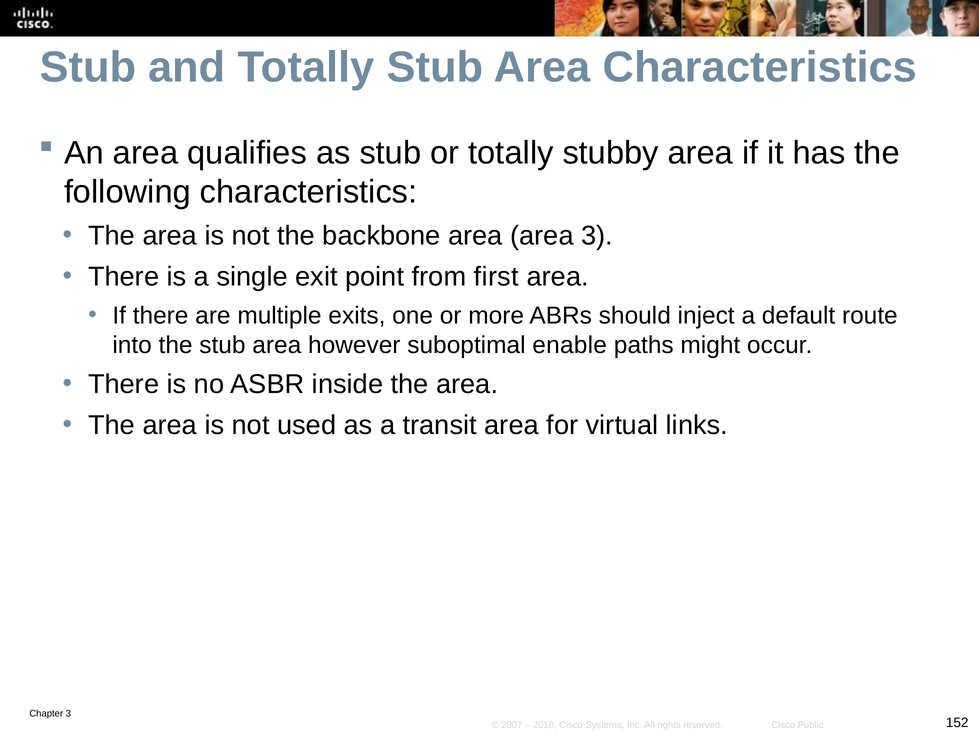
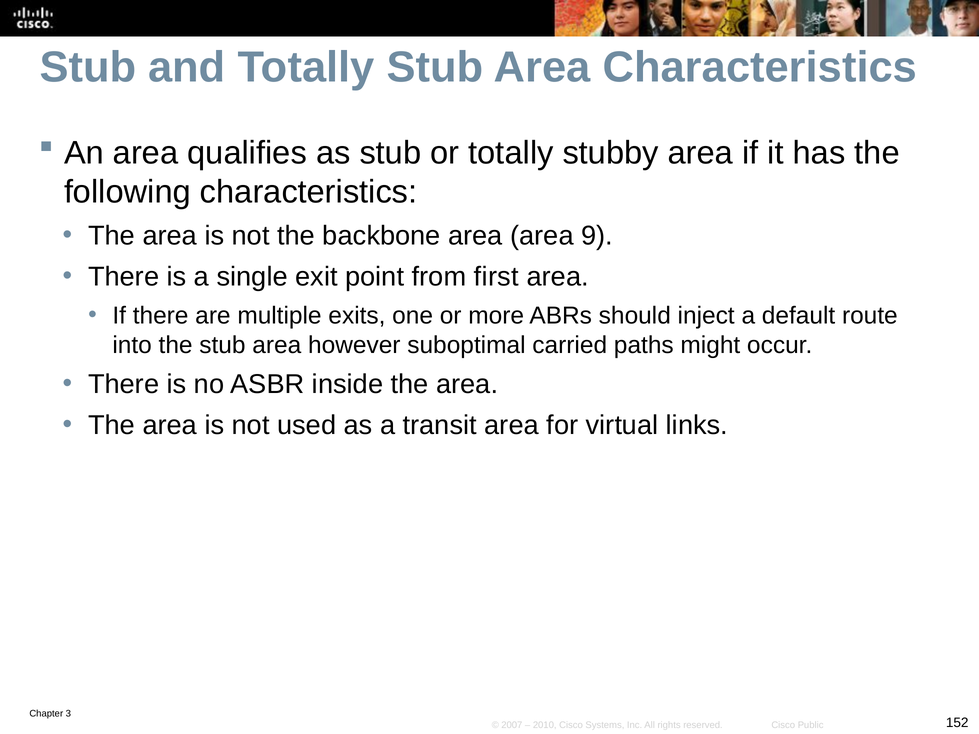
area 3: 3 -> 9 (597, 236)
enable: enable -> carried (570, 345)
